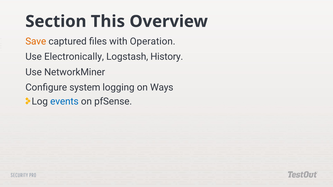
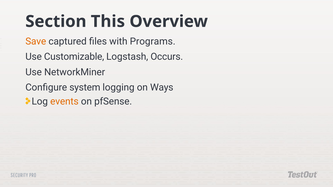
Operation: Operation -> Programs (153, 41)
Electronically: Electronically -> Customizable (74, 57)
History: History -> Occurs (167, 57)
events colour: blue -> orange (64, 102)
